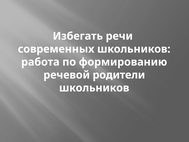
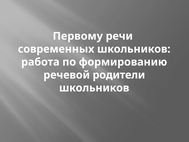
Избегать: Избегать -> Первому (78, 36)
